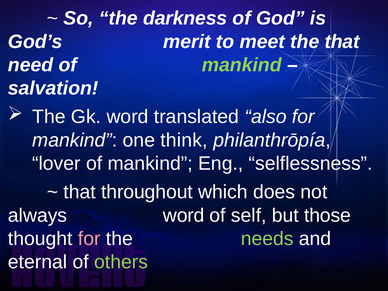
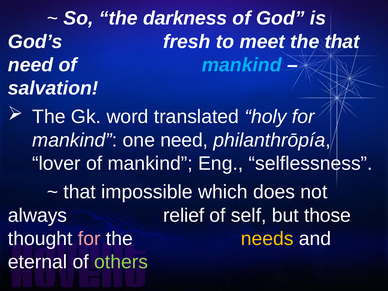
merit: merit -> fresh (187, 42)
mankind colour: light green -> light blue (242, 65)
also: also -> holy (266, 117)
one think: think -> need (184, 140)
throughout: throughout -> impossible (147, 192)
always word: word -> relief (184, 215)
needs colour: light green -> yellow (267, 239)
